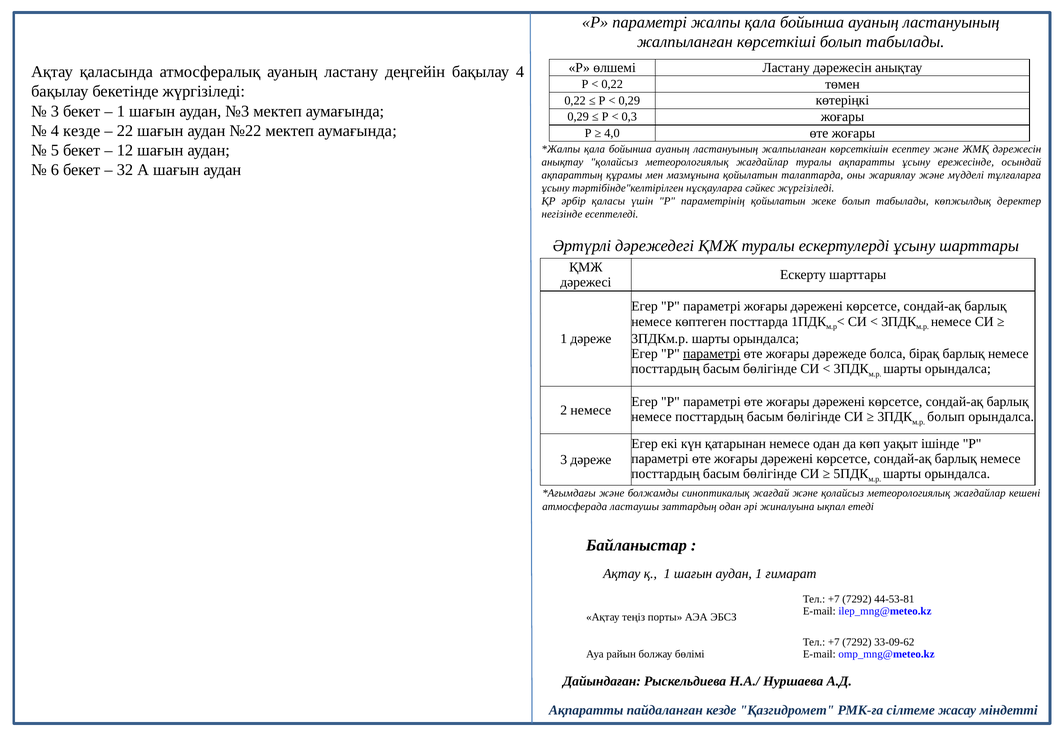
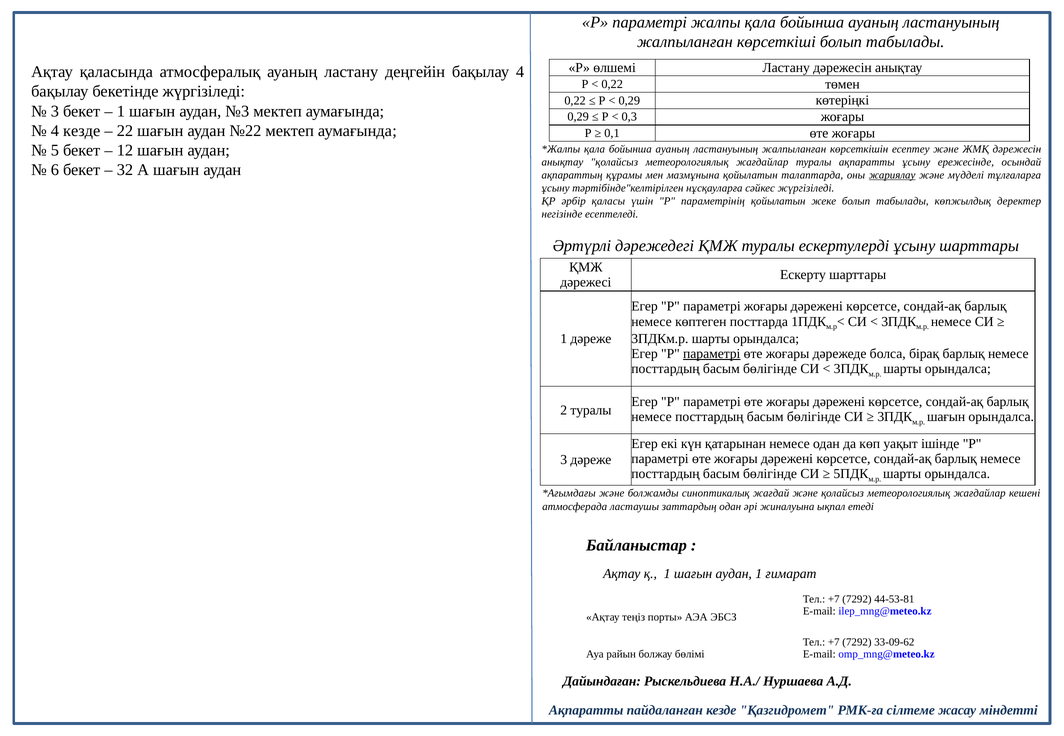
4,0: 4,0 -> 0,1 (612, 133)
жариялау underline: none -> present (892, 175)
2 немесе: немесе -> туралы (591, 411)
болып: болып -> шағын (946, 417)
